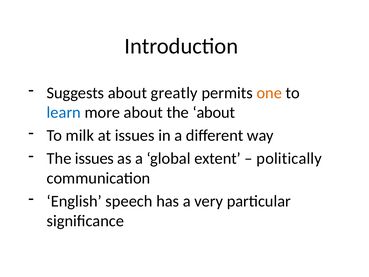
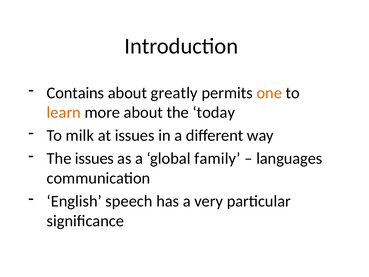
Suggests: Suggests -> Contains (75, 93)
learn colour: blue -> orange (64, 112)
the about: about -> today (214, 112)
extent: extent -> family (217, 158)
politically: politically -> languages (289, 158)
